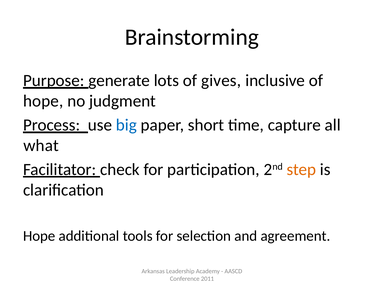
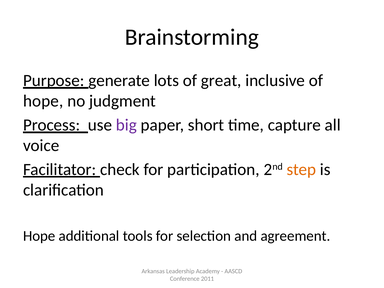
gives: gives -> great (221, 81)
big colour: blue -> purple (126, 125)
what: what -> voice (41, 145)
